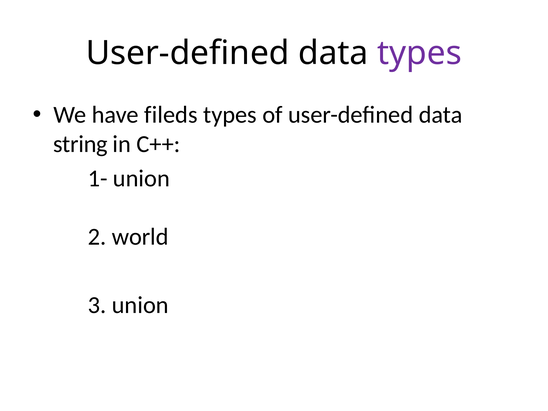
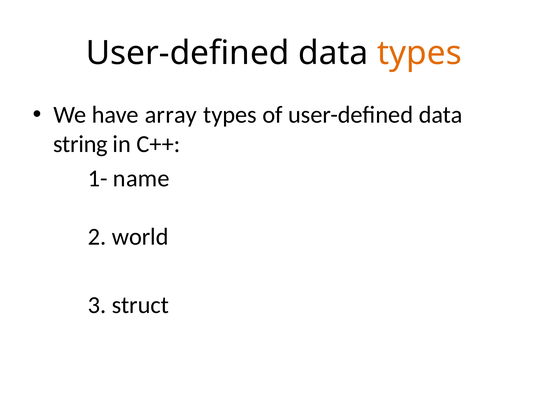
types colour: purple -> orange (419, 53)
fileds: fileds -> array (171, 115)
1- union: union -> name (141, 178)
3 union: union -> struct (140, 305)
